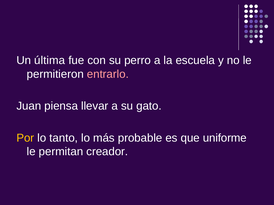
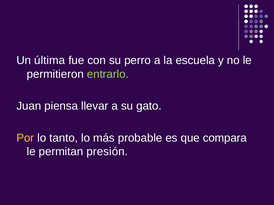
entrarlo colour: pink -> light green (108, 74)
uniforme: uniforme -> compara (225, 138)
creador: creador -> presión (107, 152)
